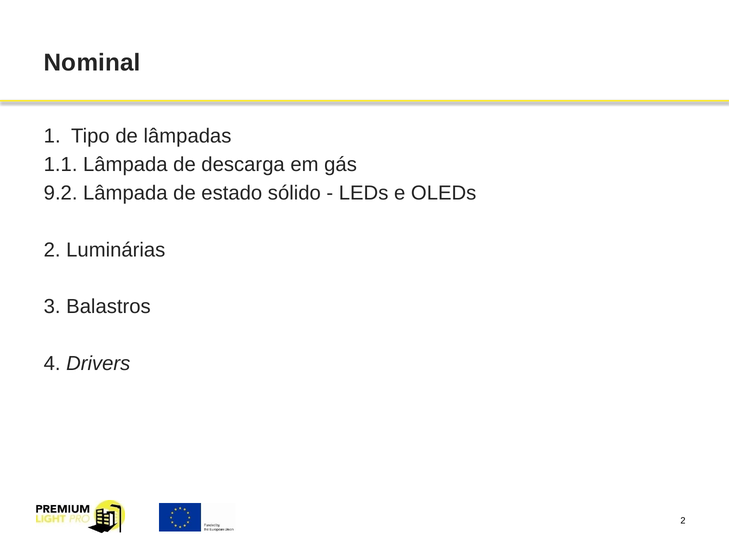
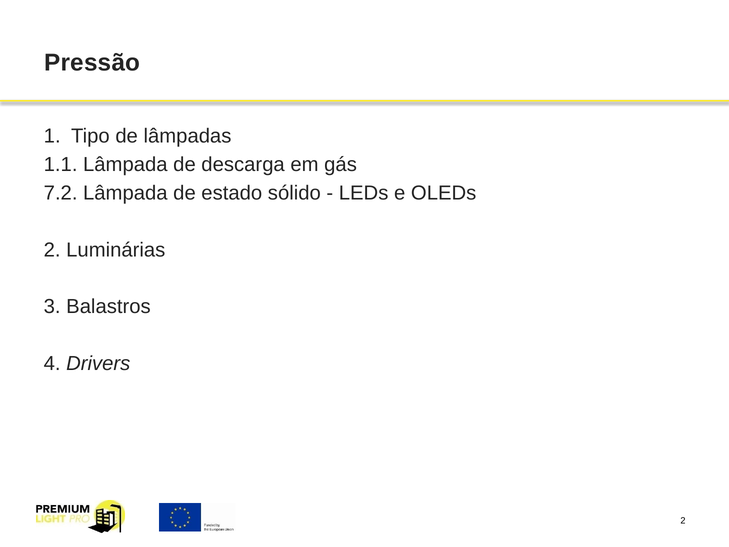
Nominal: Nominal -> Pressão (92, 63)
9.2: 9.2 -> 7.2 (61, 193)
